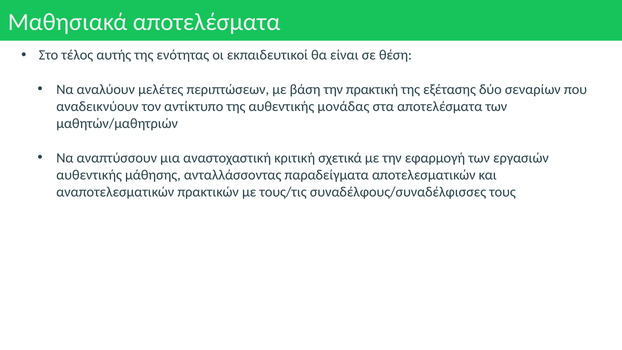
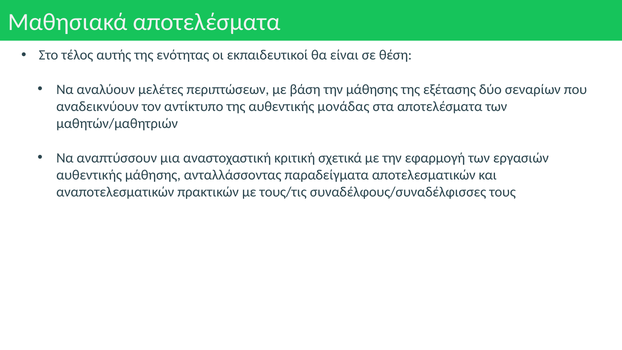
την πρακτική: πρακτική -> μάθησης (372, 89)
